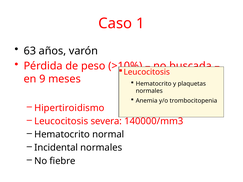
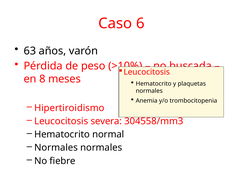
1: 1 -> 6 (140, 24)
9: 9 -> 8 (42, 79)
140000/mm3: 140000/mm3 -> 304558/mm3 (154, 121)
Incidental: Incidental -> Normales (56, 148)
